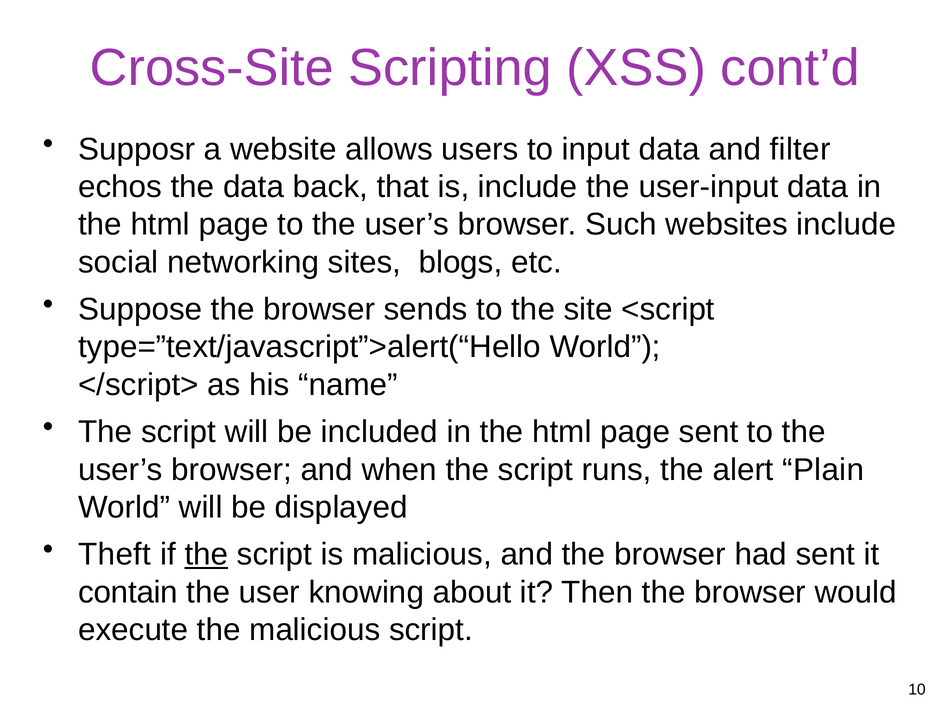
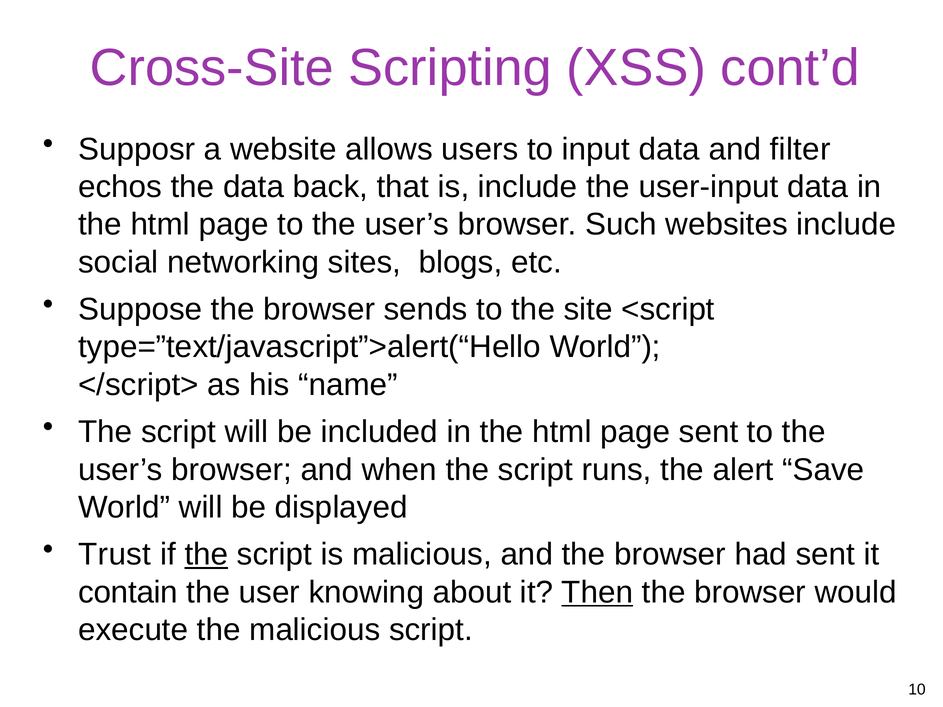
Plain: Plain -> Save (823, 470)
Theft: Theft -> Trust (115, 555)
Then underline: none -> present (597, 592)
